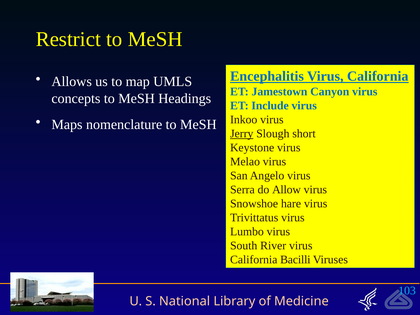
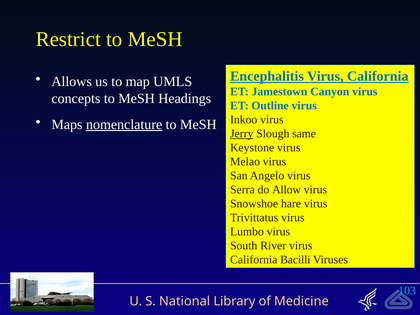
Include: Include -> Outline (270, 106)
nomenclature underline: none -> present (124, 125)
short: short -> same (304, 134)
